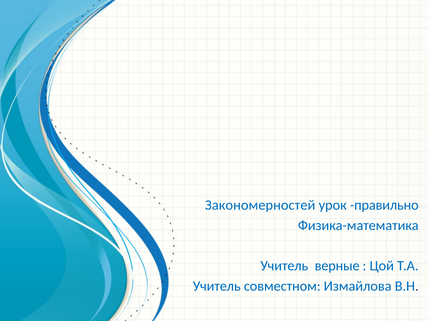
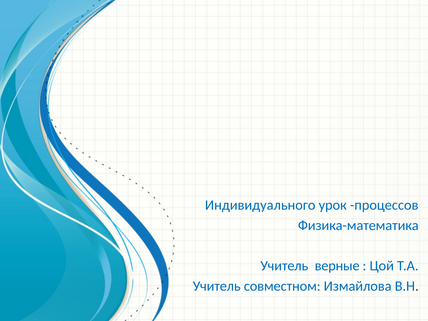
Закономерностей: Закономерностей -> Индивидуального (260, 205)
правильно: правильно -> процессов (384, 205)
